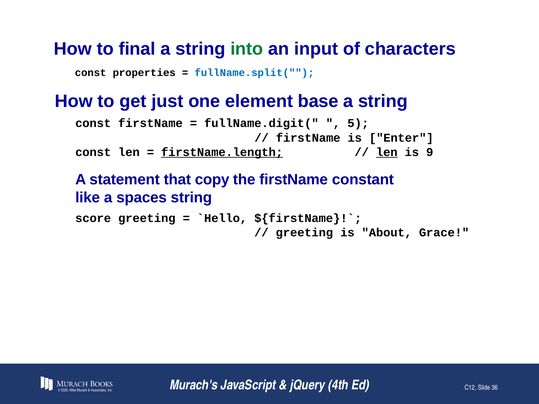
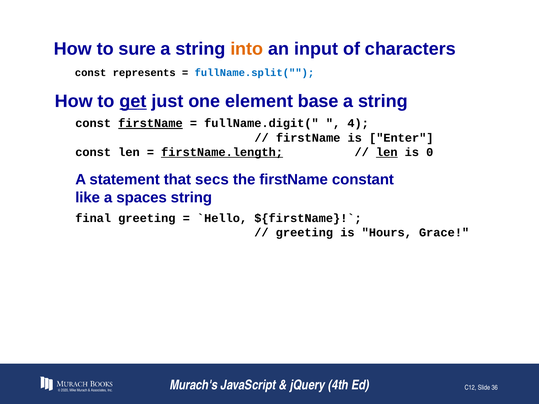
final: final -> sure (137, 49)
into colour: green -> orange (247, 49)
properties: properties -> represents (144, 73)
get underline: none -> present (133, 101)
firstName underline: none -> present (150, 123)
5: 5 -> 4 (358, 123)
9: 9 -> 0 (430, 152)
copy: copy -> secs (212, 180)
score: score -> final (93, 218)
About: About -> Hours (387, 233)
